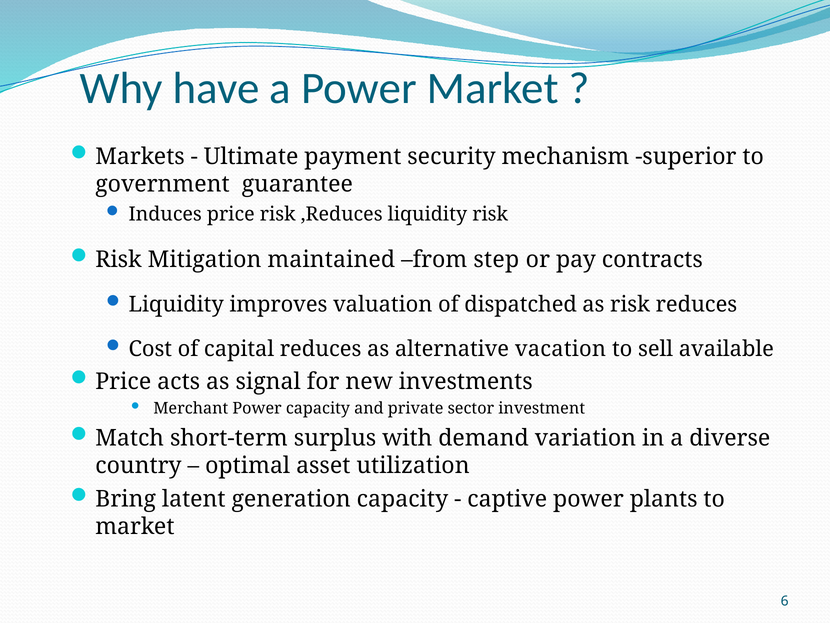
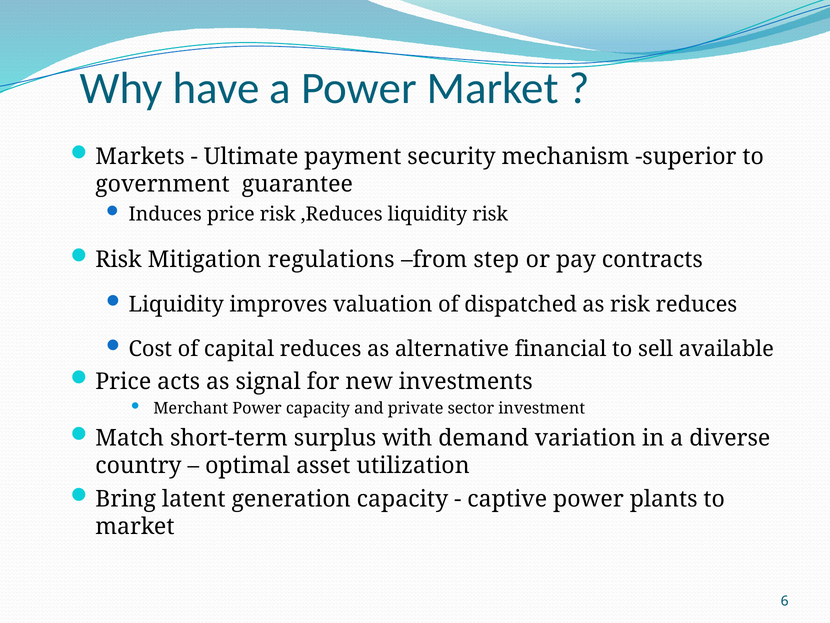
maintained: maintained -> regulations (331, 259)
vacation: vacation -> financial (561, 349)
